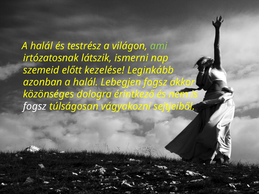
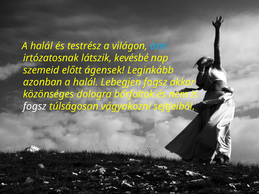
ami colour: light green -> light blue (159, 46)
ismerni: ismerni -> kevésbé (131, 58)
kezelése: kezelése -> ágensek (104, 70)
érintkező: érintkező -> bőrfoltok (134, 94)
